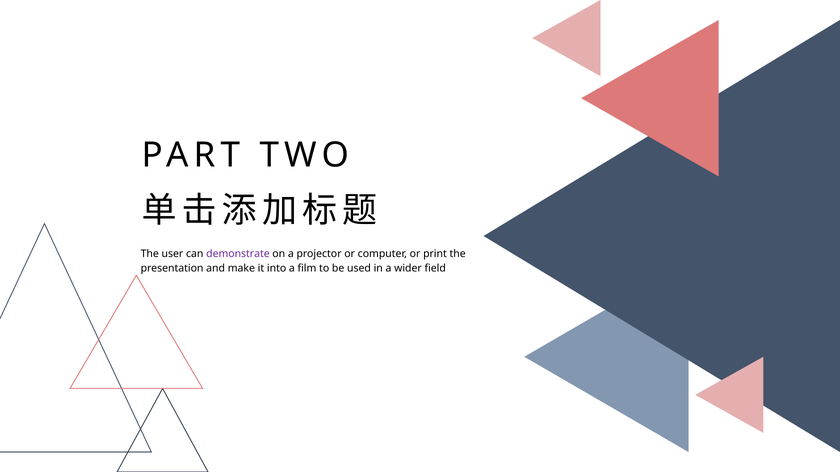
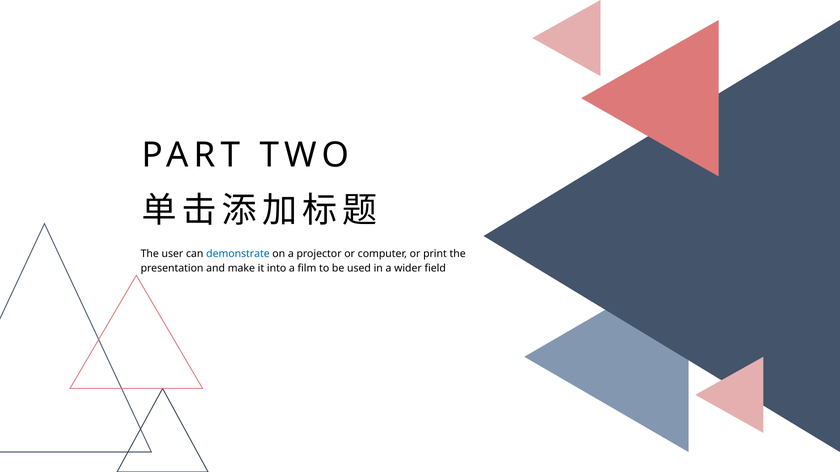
demonstrate colour: purple -> blue (238, 254)
